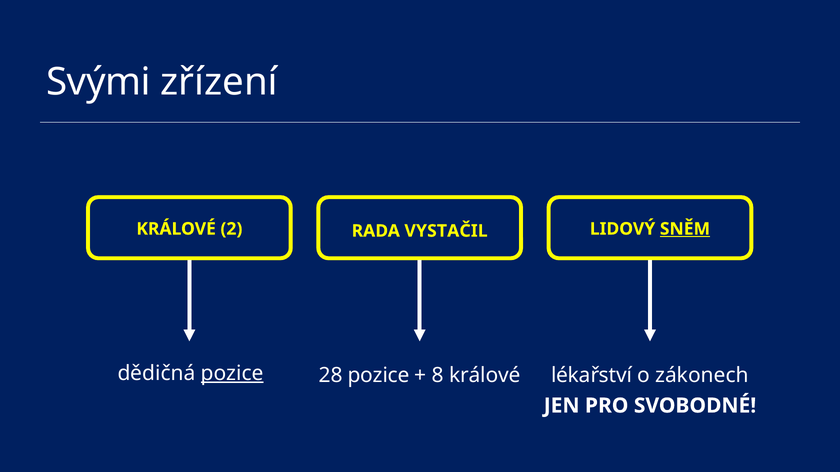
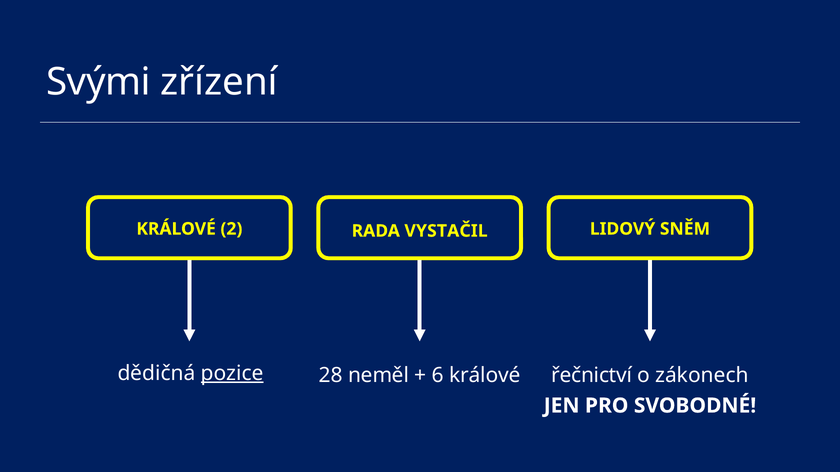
SNĚM underline: present -> none (685, 229)
28 pozice: pozice -> neměl (379, 376)
8: 8 -> 6 (438, 376)
lékařství: lékařství -> řečnictví (592, 376)
